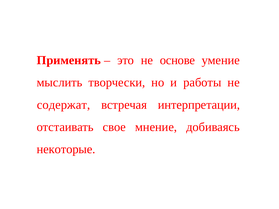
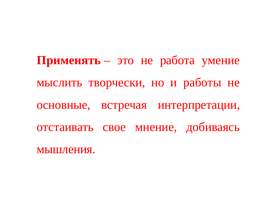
основе: основе -> работа (177, 60)
содержат: содержат -> основные (64, 105)
некоторые: некоторые -> мышления (66, 149)
